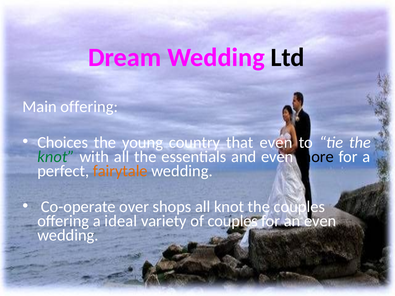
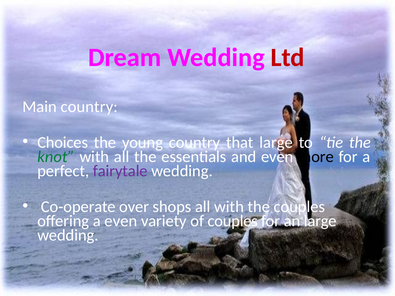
Ltd colour: black -> red (288, 57)
Main offering: offering -> country (89, 107)
that even: even -> large (276, 143)
fairytale colour: orange -> purple (120, 171)
all knot: knot -> with (229, 207)
a ideal: ideal -> even (121, 221)
an even: even -> large (320, 221)
